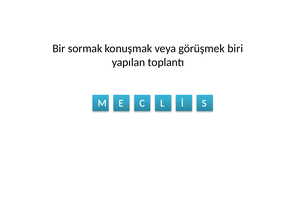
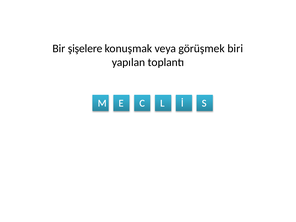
sormak: sormak -> şişelere (85, 48)
